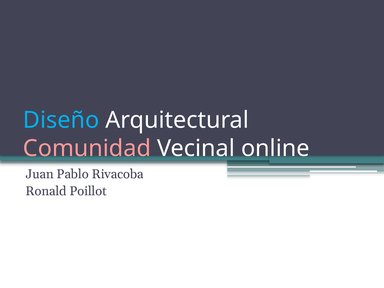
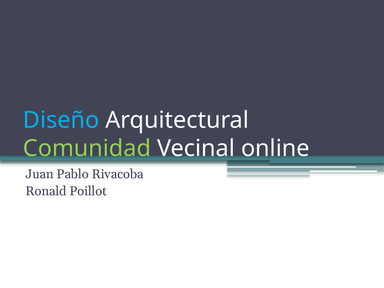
Comunidad colour: pink -> light green (87, 148)
